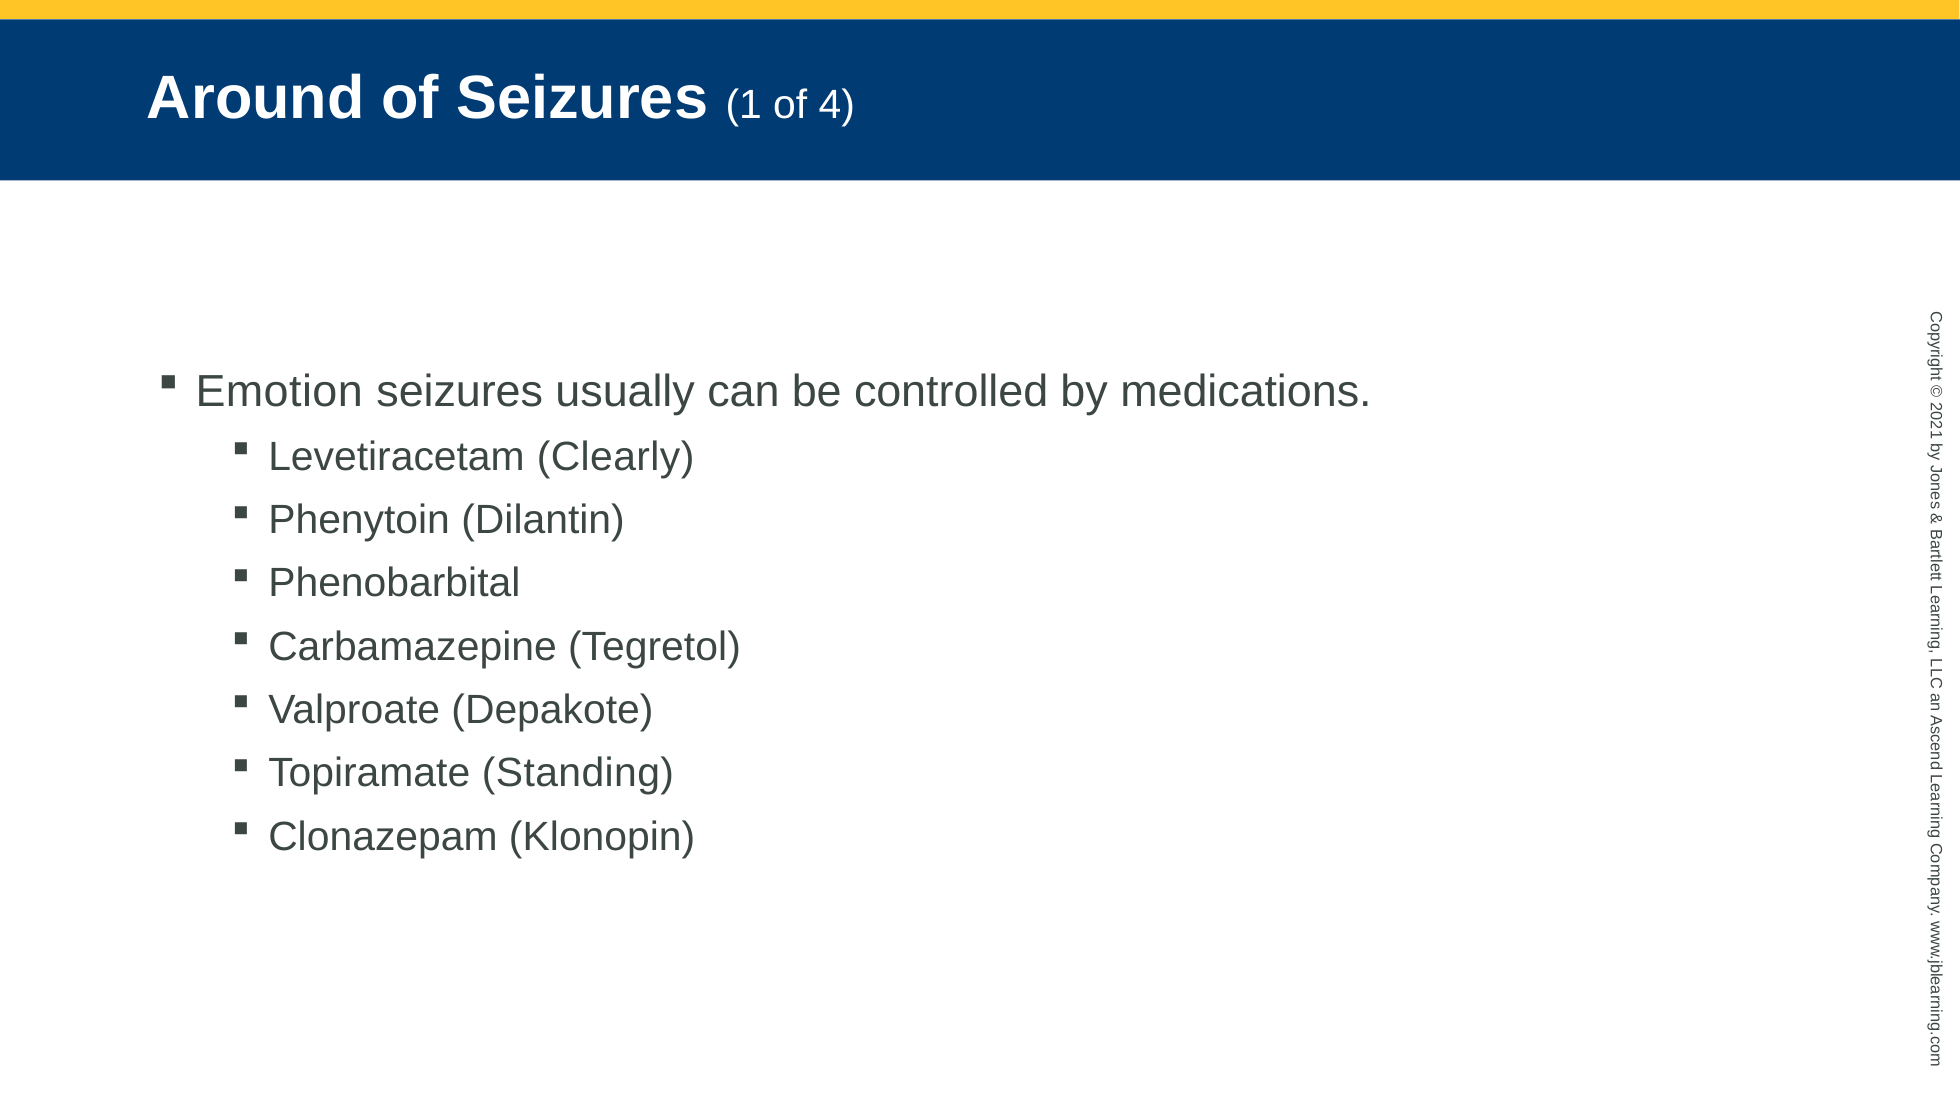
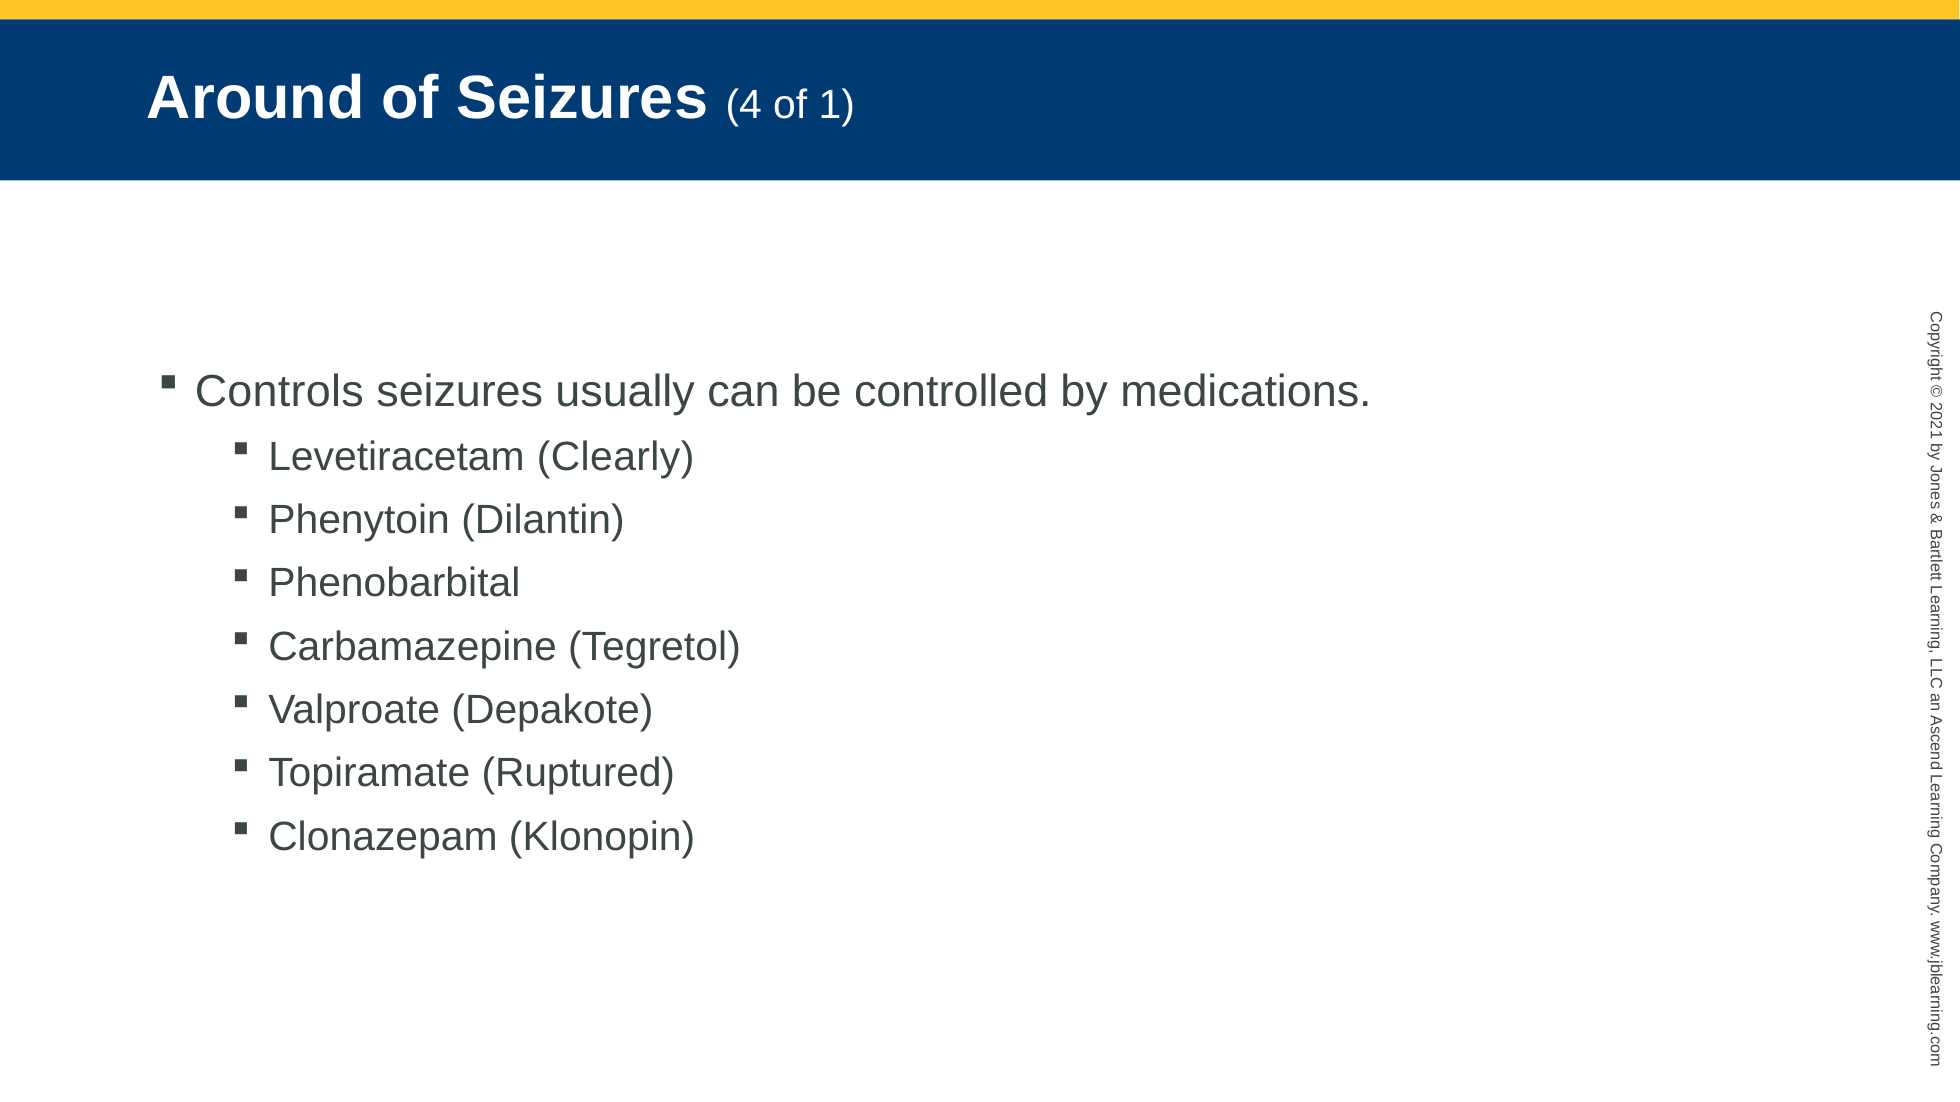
Seizures 1: 1 -> 4 (744, 105)
of 4: 4 -> 1 (837, 105)
Emotion: Emotion -> Controls (279, 392)
Standing: Standing -> Ruptured (578, 774)
